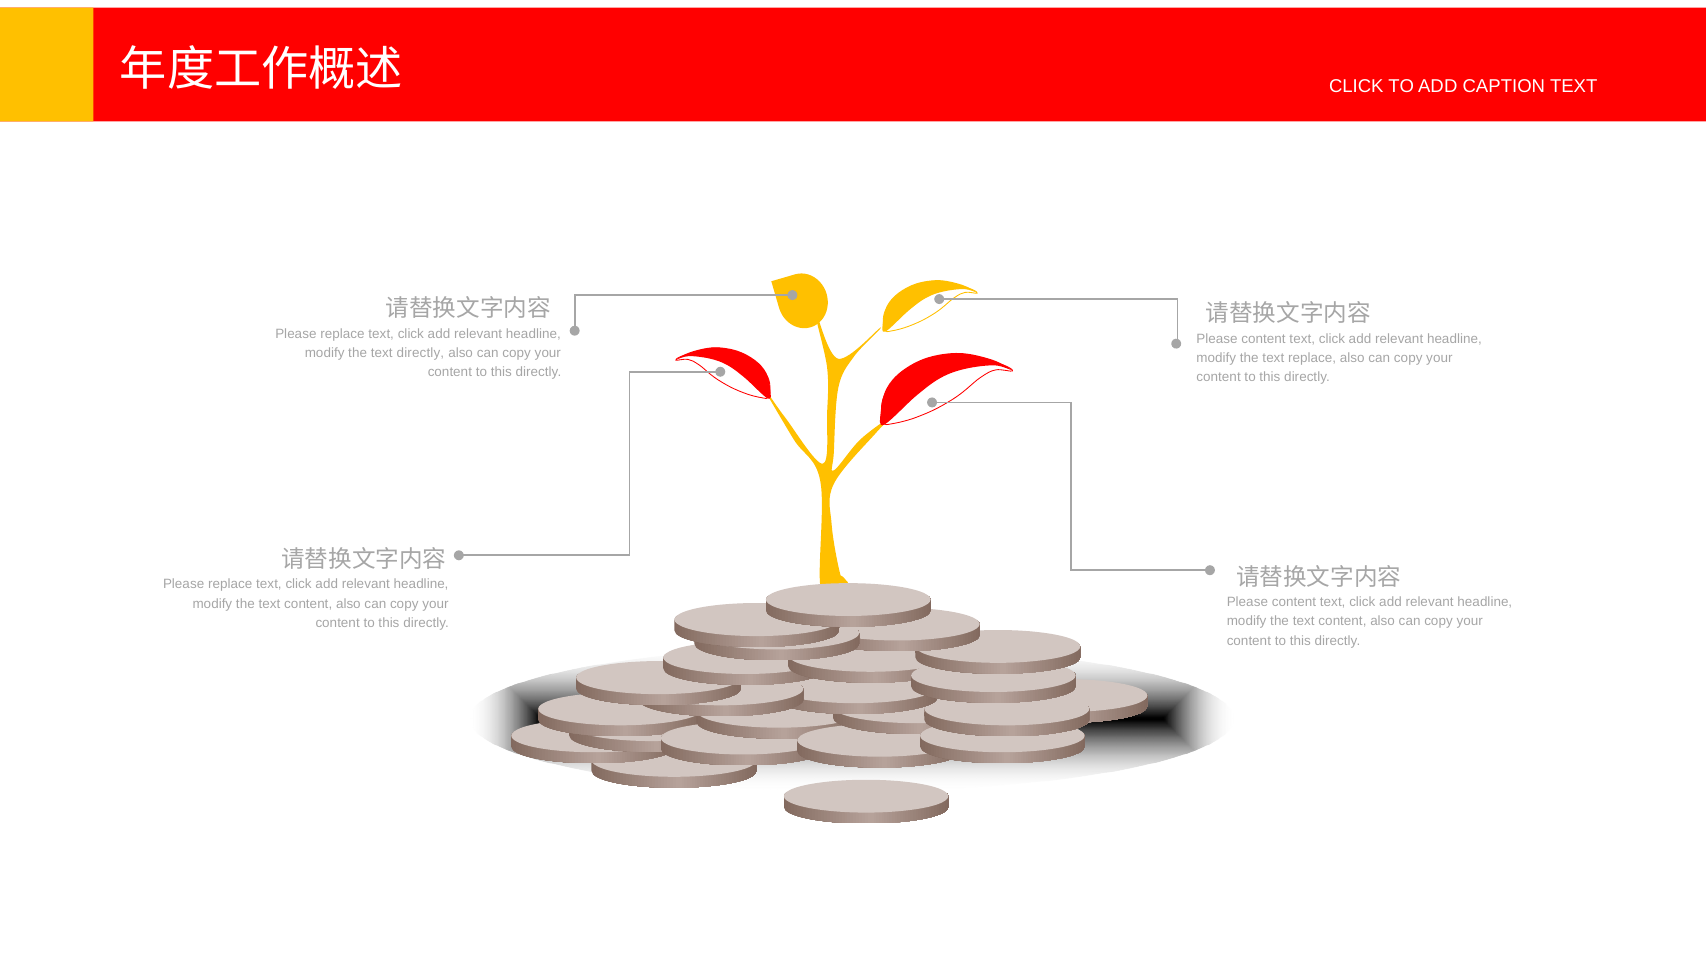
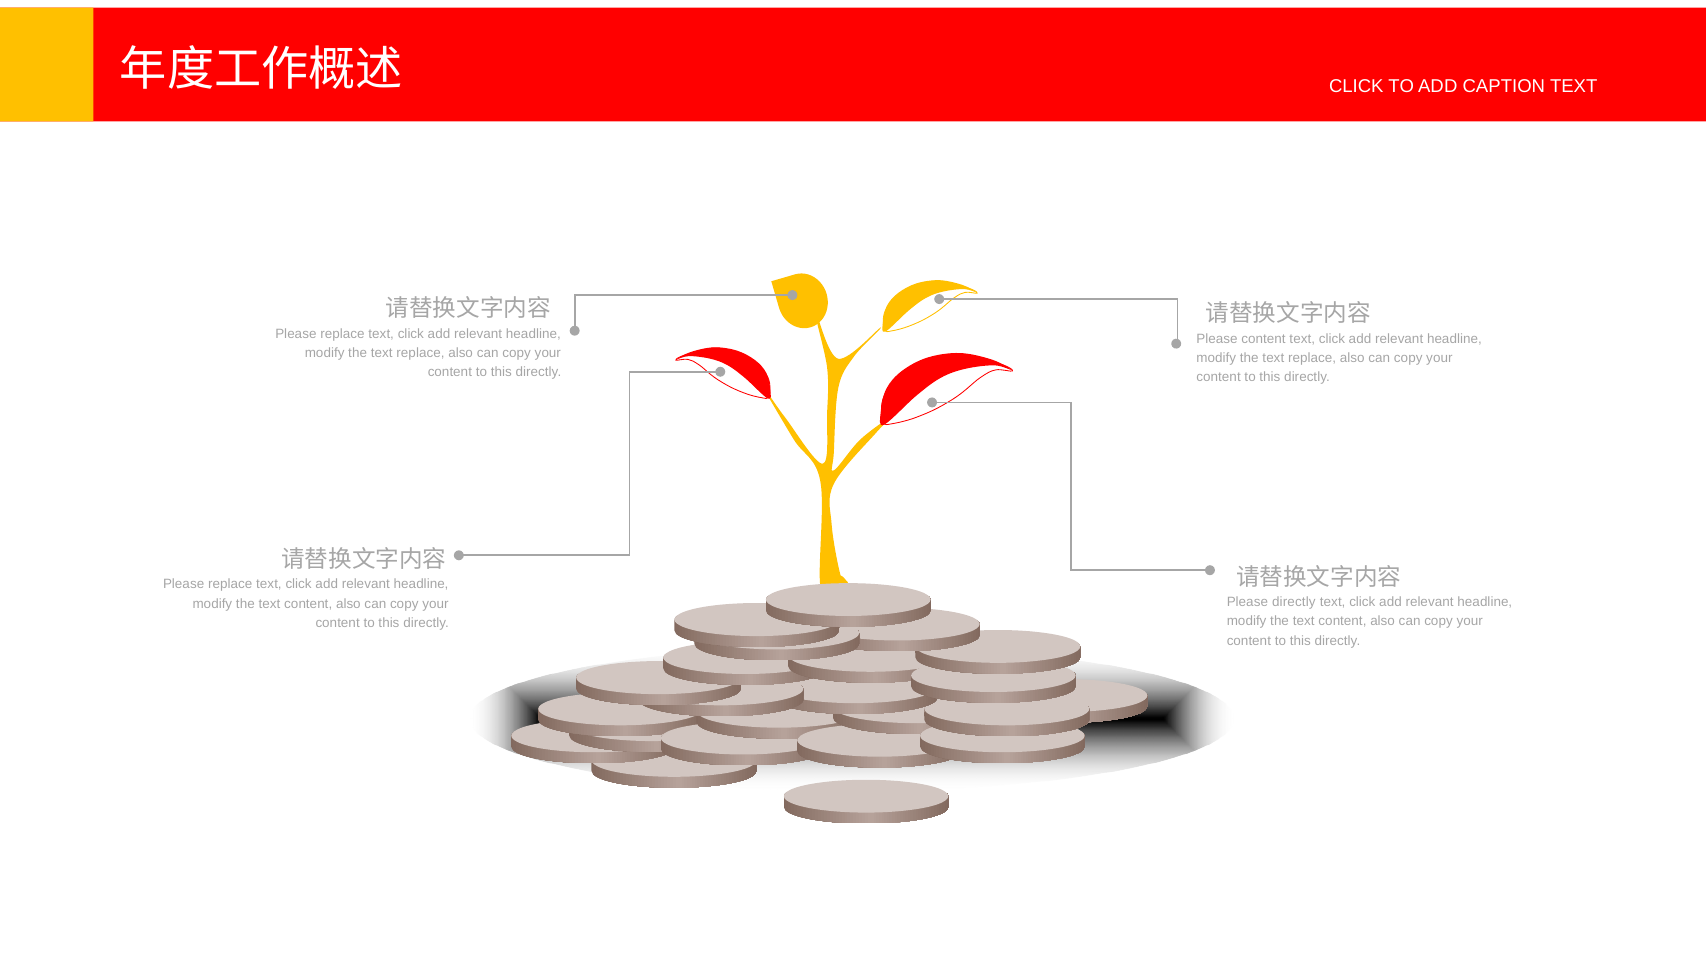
directly: directly -> replace (421, 353)
content: content -> directly (1294, 602)
